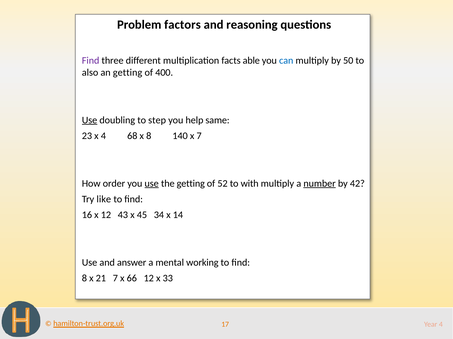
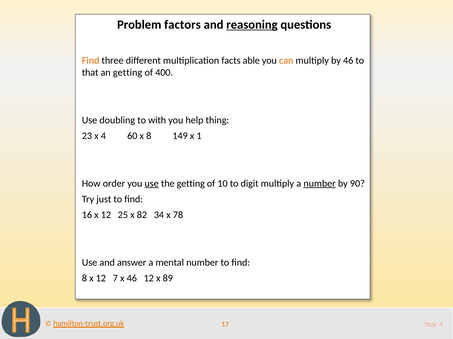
reasoning underline: none -> present (252, 25)
Find colour: purple -> orange (91, 61)
can colour: blue -> orange (286, 61)
by 50: 50 -> 46 (348, 61)
also: also -> that (90, 73)
Use underline: present -> none (90, 120)
step: step -> with (157, 120)
same: same -> thing (217, 120)
68: 68 -> 60 (132, 136)
140: 140 -> 149 (180, 136)
x 7: 7 -> 1 (199, 136)
52: 52 -> 10 (223, 184)
with: with -> digit (250, 184)
42: 42 -> 90 (357, 184)
like: like -> just (104, 200)
43: 43 -> 25 (123, 215)
45: 45 -> 82 (142, 215)
14: 14 -> 78 (178, 215)
mental working: working -> number (202, 263)
8 x 21: 21 -> 12 (101, 279)
x 66: 66 -> 46 (132, 279)
33: 33 -> 89 (168, 279)
